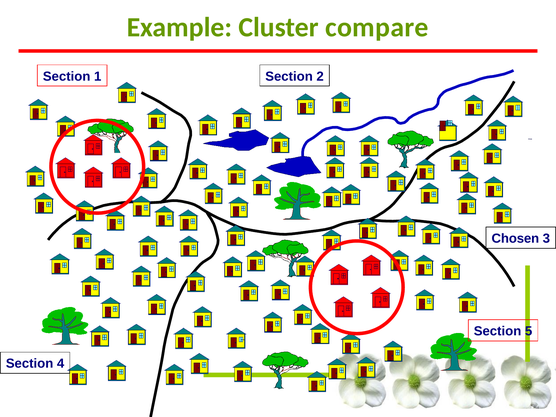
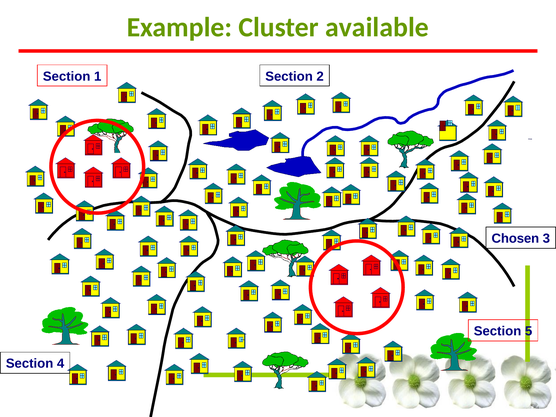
compare: compare -> available (377, 27)
